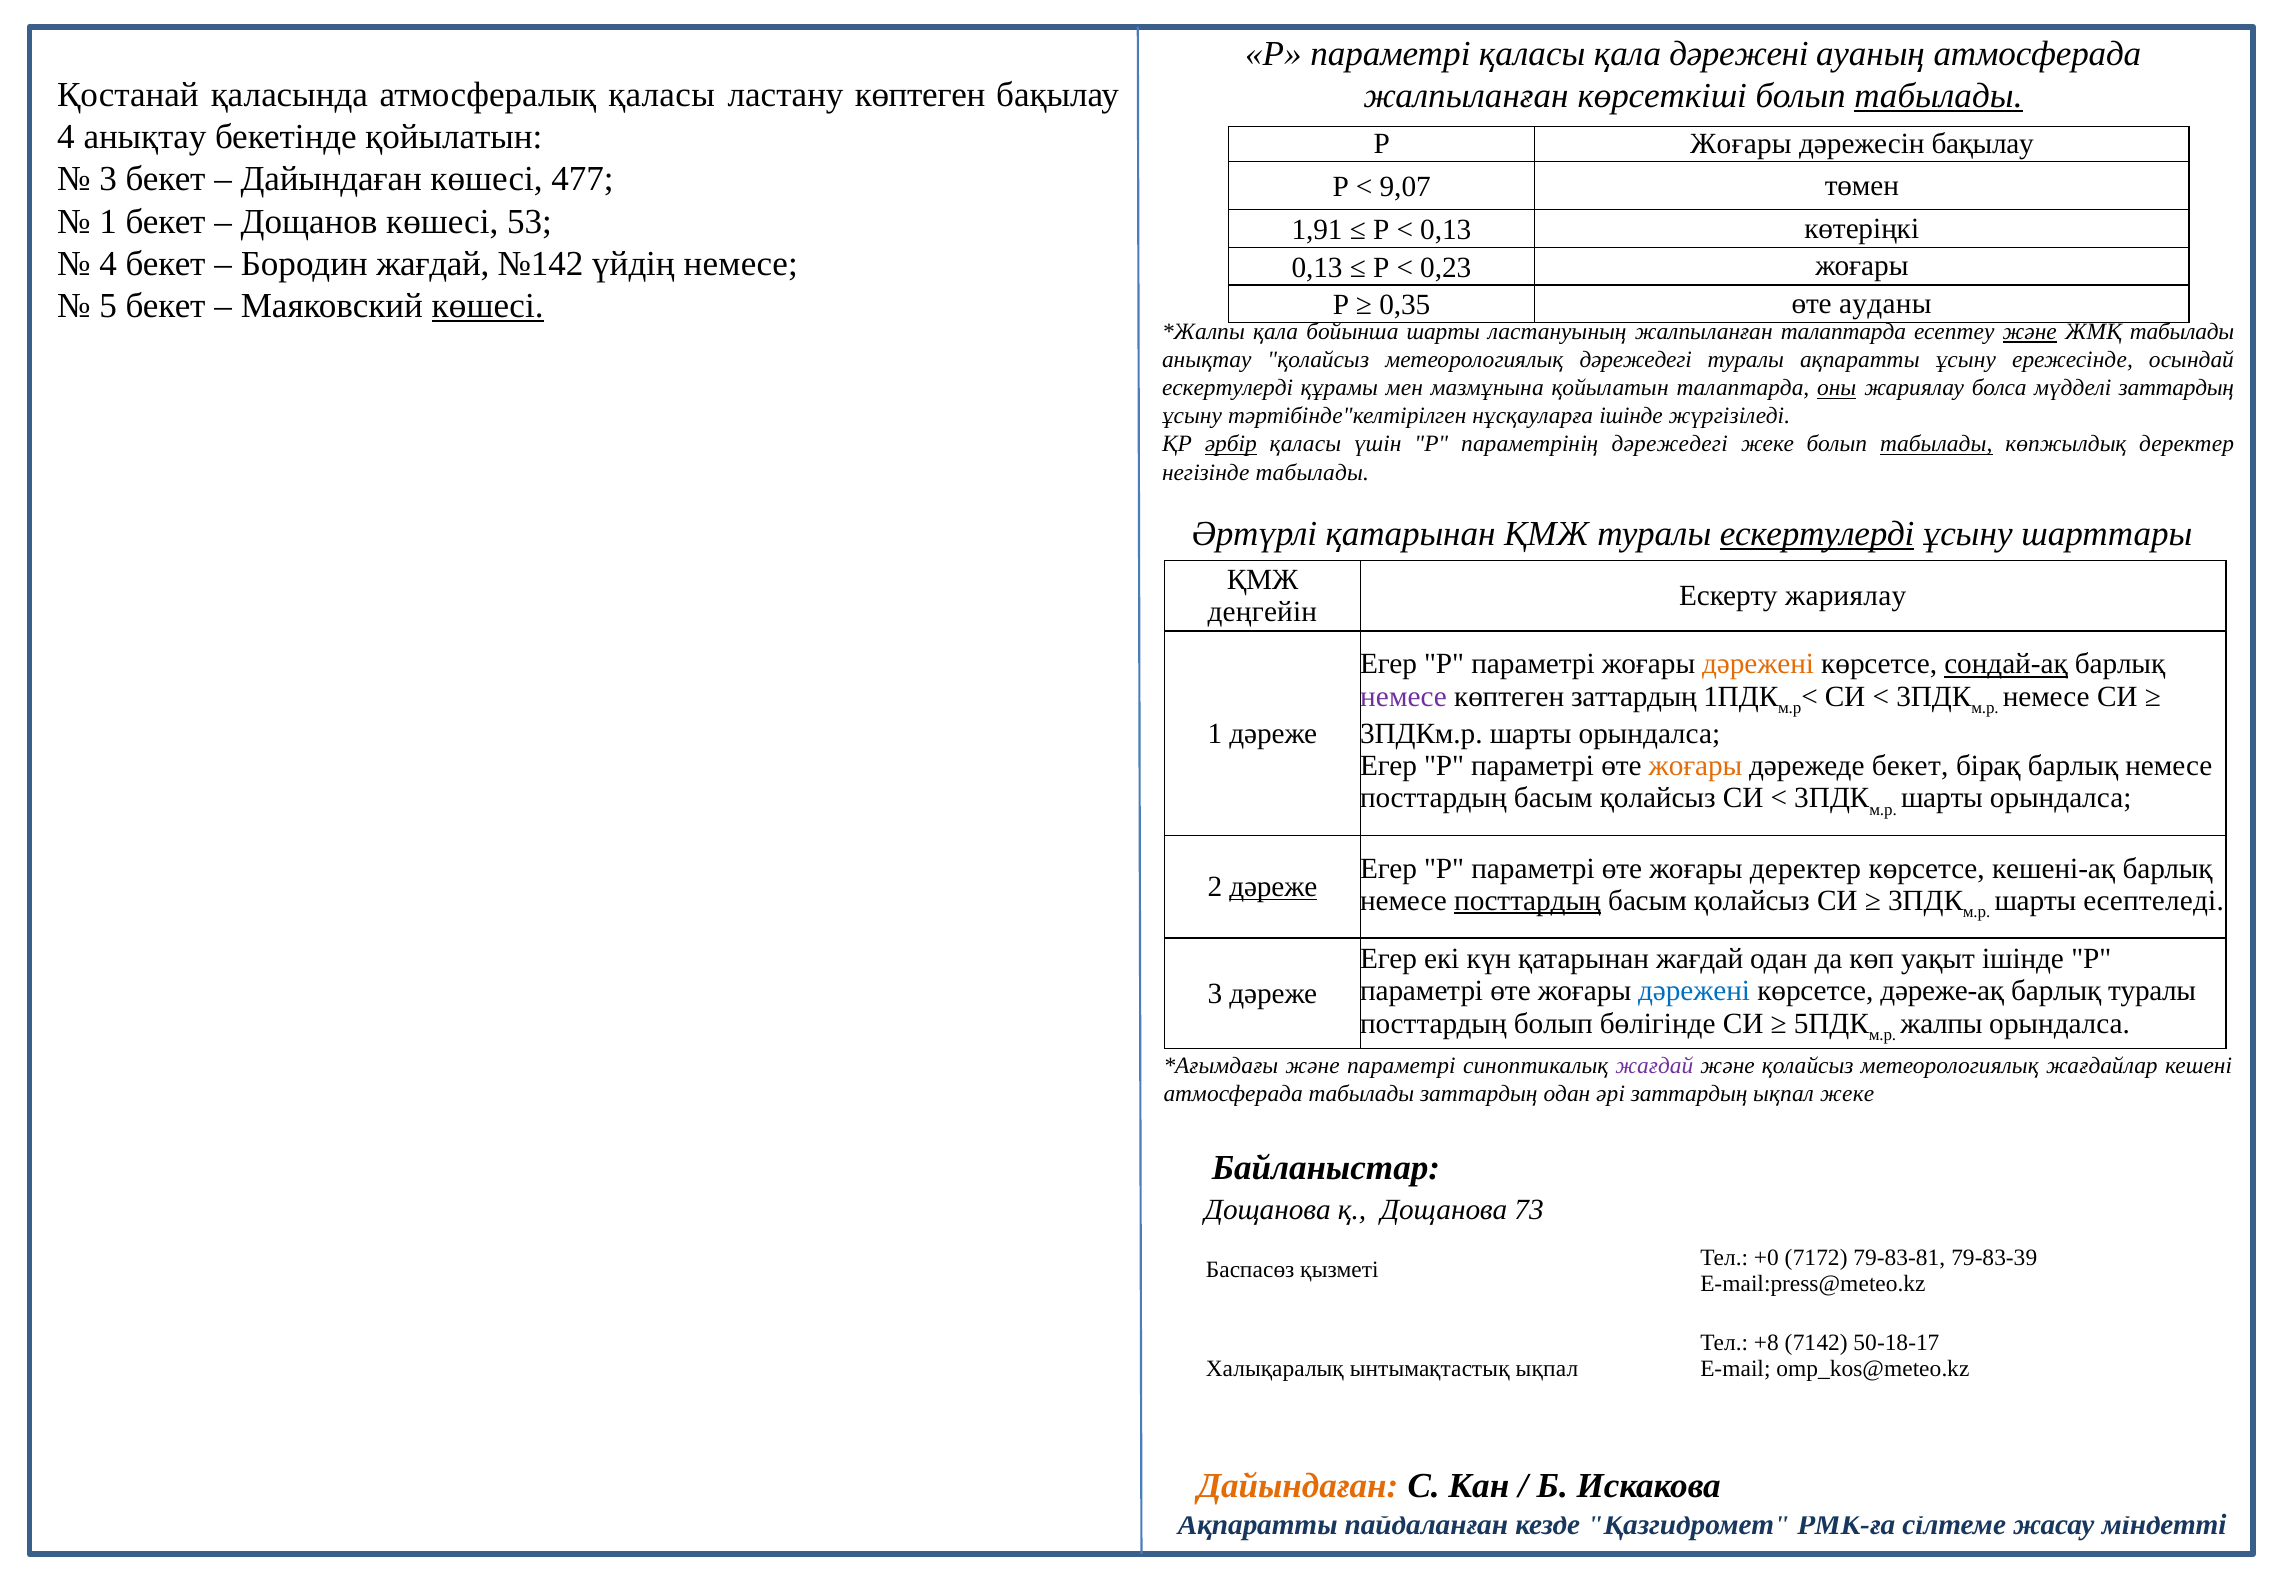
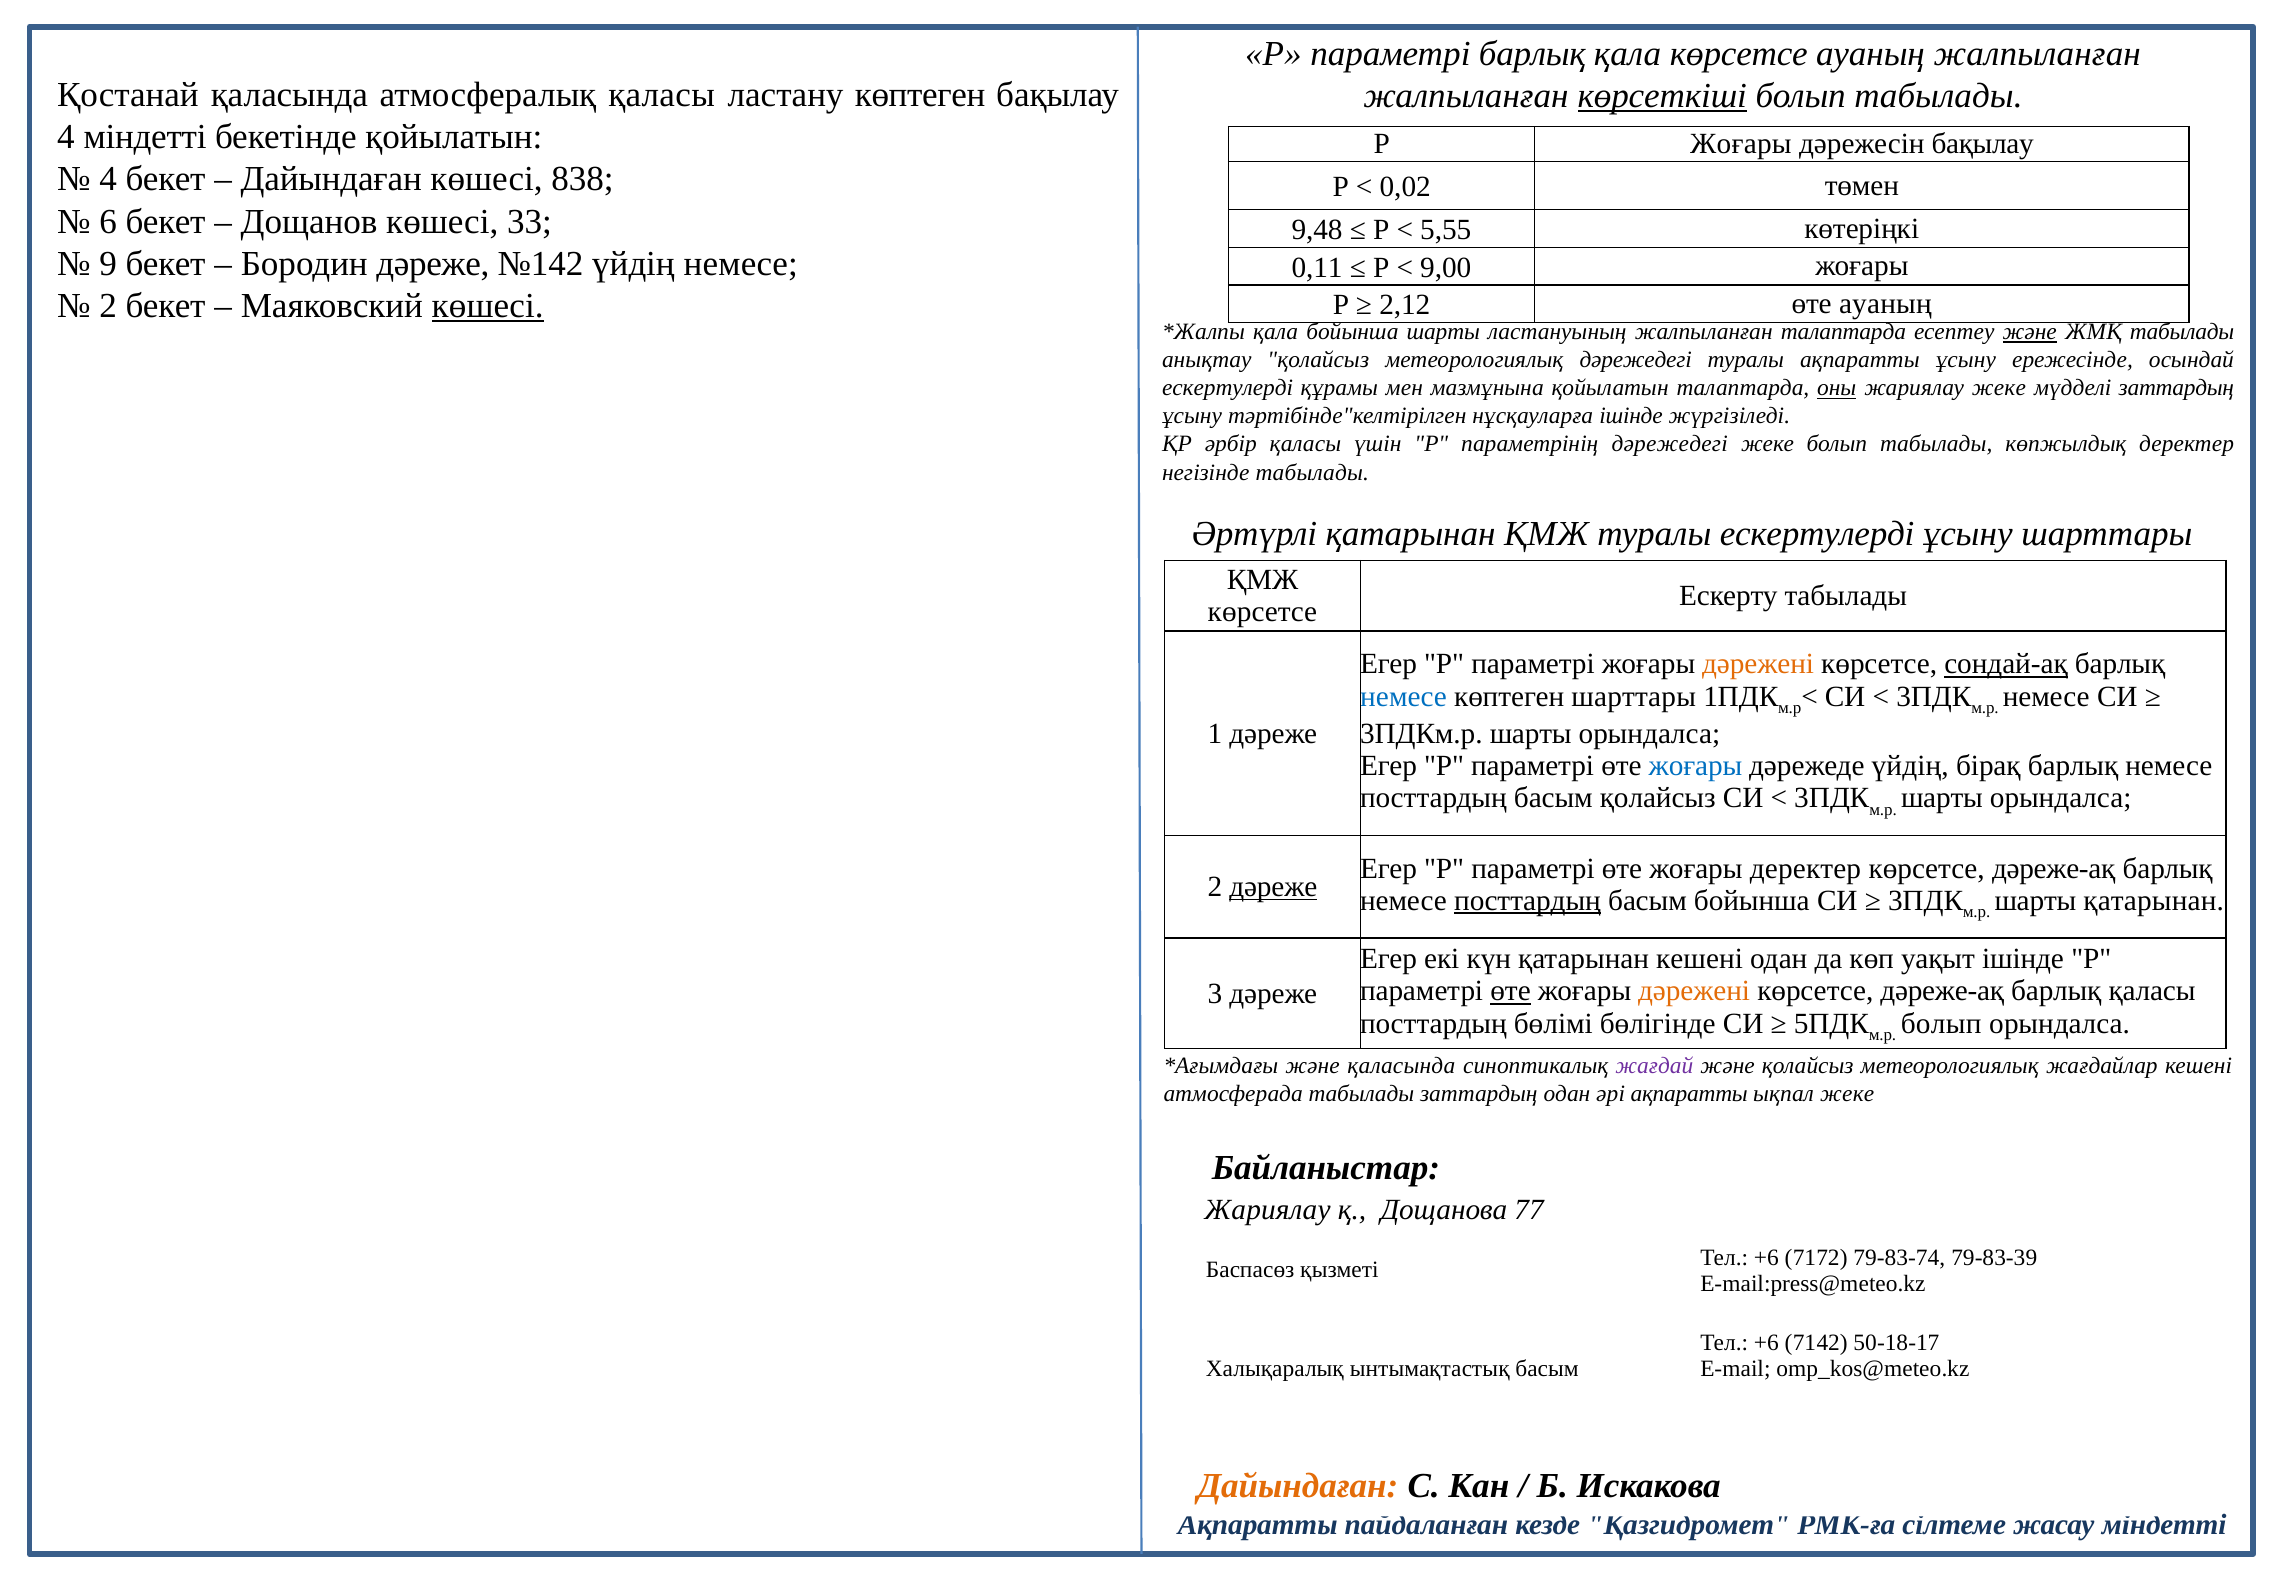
параметрі қаласы: қаласы -> барлық (1532, 54)
қала дәрежені: дәрежені -> көрсетсе (1739, 54)
ауаның атмосферада: атмосферада -> жалпыланған (2037, 54)
көрсеткіші underline: none -> present (1662, 96)
табылады underline: present -> none (1939, 96)
4 анықтау: анықтау -> міндетті (145, 137)
3: 3 -> 4 (108, 179)
477: 477 -> 838 (583, 179)
9,07: 9,07 -> 0,02 (1405, 187)
1: 1 -> 6 (108, 221)
53: 53 -> 33 (530, 221)
1,91: 1,91 -> 9,48 (1317, 230)
0,13: 0,13 -> 5,55 (1446, 230)
4: 4 -> 9 (108, 264)
Бородин жағдай: жағдай -> дәреже (433, 264)
0,13: 0,13 -> 0,11 (1317, 267)
0,23: 0,23 -> 9,00 (1446, 267)
5: 5 -> 2 (108, 306)
0,35: 0,35 -> 2,12 (1405, 305)
өте ауданы: ауданы -> ауаның (1885, 304)
жариялау болса: болса -> жеке (1999, 388)
әрбір underline: present -> none (1231, 444)
табылады underline: present -> none (1936, 444)
ескертулерді underline: present -> none (1817, 534)
Ескерту жариялау: жариялау -> табылады (1846, 596)
деңгейін: деңгейін -> көрсетсе (1262, 612)
немесе colour: purple -> blue (1403, 696)
көптеген заттардың: заттардың -> шарттары (1634, 696)
жоғары colour: orange -> blue (1695, 765)
дәрежеде бекет: бекет -> үйдің (1910, 765)
кешені-ақ: кешені-ақ -> дәреже-ақ (2054, 868)
қолайсыз: қолайсыз -> бойынша (1752, 900)
шарты есептеледі: есептеледі -> қатарынан (2154, 900)
қатарынан жағдай: жағдай -> кешені (1699, 958)
өте underline: none -> present (1511, 991)
дәрежені colour: blue -> orange (1694, 991)
барлық туралы: туралы -> қаласы (2152, 991)
посттардың болып: болып -> бөлімі (1553, 1023)
жалпы: жалпы -> болып (1941, 1023)
және параметрі: параметрі -> қаласында (1401, 1066)
әрі заттардың: заттардың -> ақпаратты (1689, 1094)
Дощанова: Дощанова -> Жариялау (1267, 1210)
73: 73 -> 77 (1529, 1210)
+0: +0 -> +6 (1766, 1257)
79-83-81: 79-83-81 -> 79-83-74 (1899, 1257)
+8: +8 -> +6 (1766, 1342)
ынтымақтастық ықпал: ықпал -> басым (1547, 1368)
